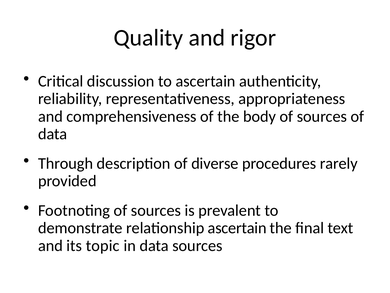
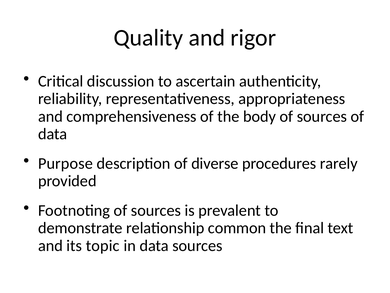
Through: Through -> Purpose (65, 163)
relationship ascertain: ascertain -> common (237, 228)
